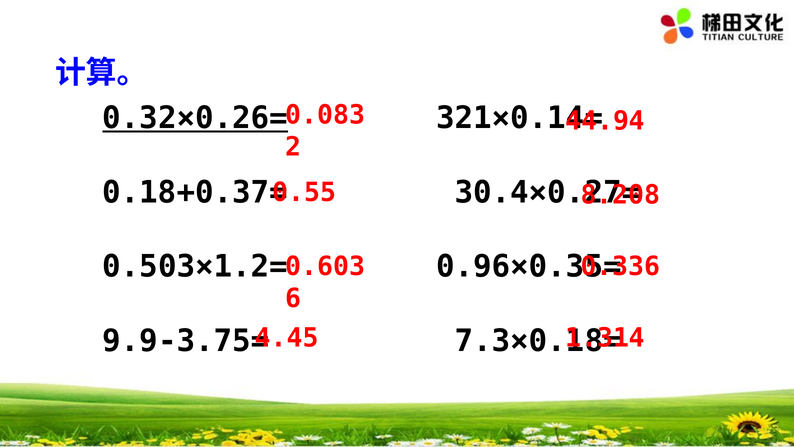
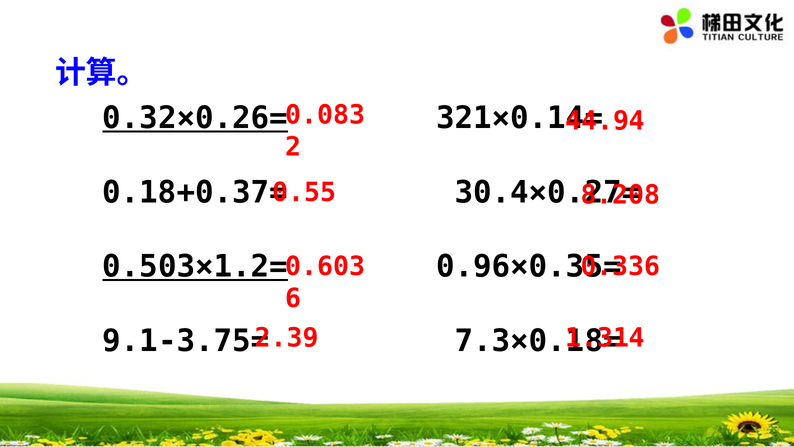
0.503×1.2= underline: none -> present (195, 266)
4.45: 4.45 -> 2.39 (287, 338)
9.9-3.75=: 9.9-3.75= -> 9.1-3.75= (186, 341)
